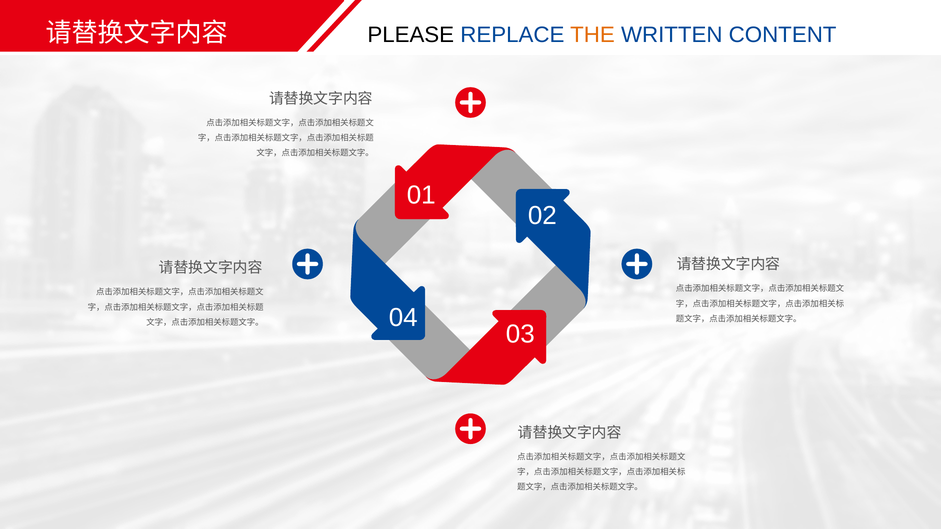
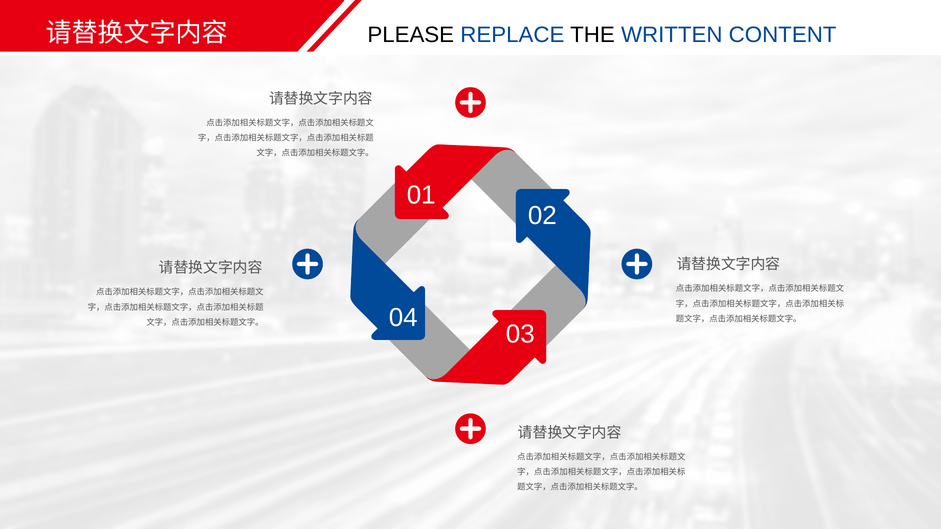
THE colour: orange -> black (593, 35)
